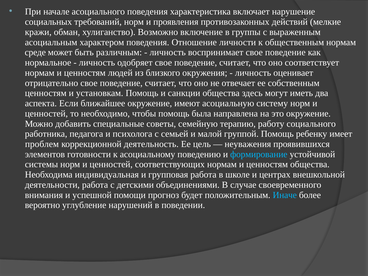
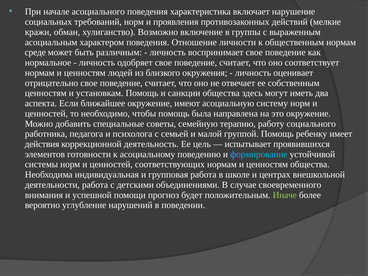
проблем: проблем -> действия (42, 144)
неуважения: неуважения -> испытывает (248, 144)
Иначе colour: light blue -> light green (285, 195)
